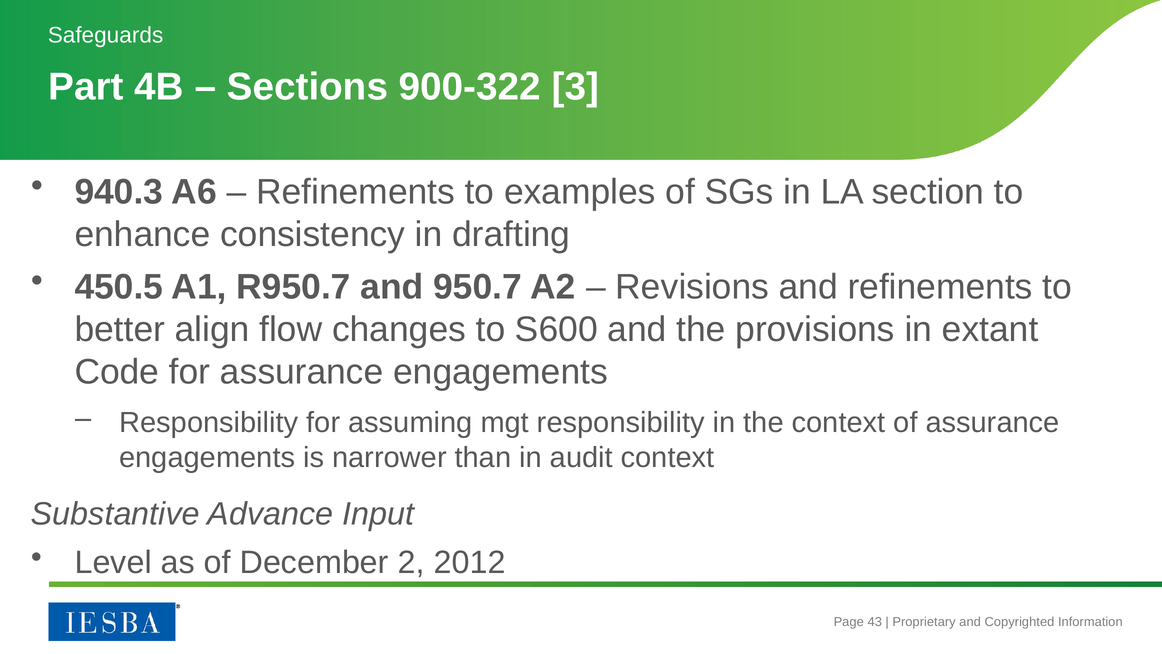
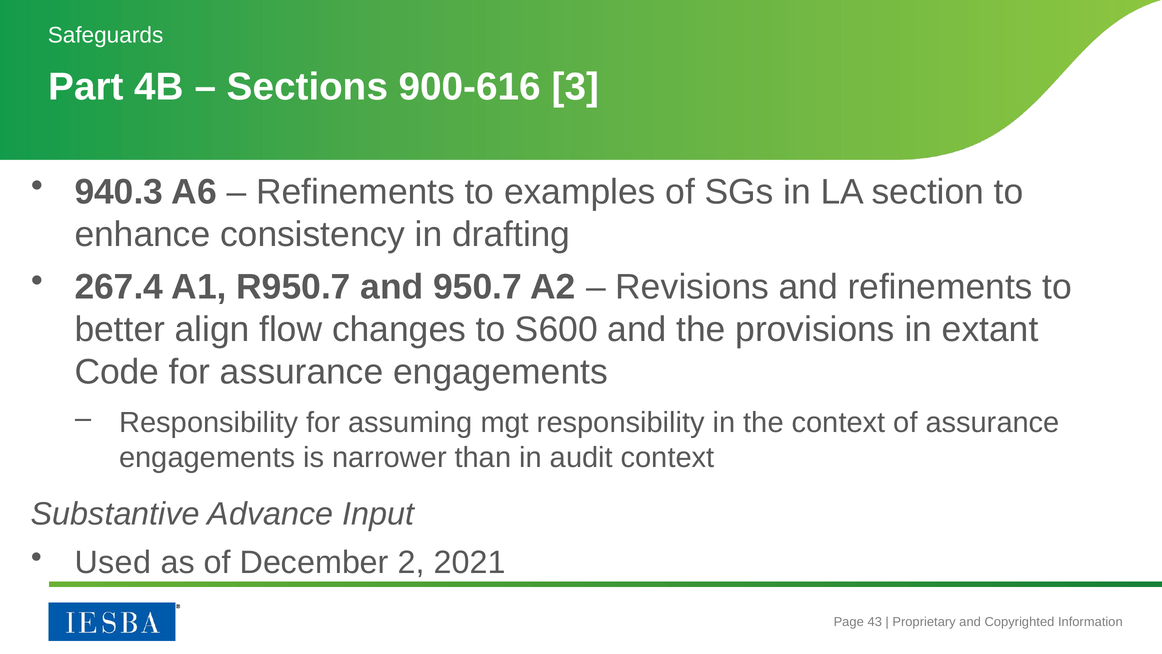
900-322: 900-322 -> 900-616 (470, 87)
450.5: 450.5 -> 267.4 (119, 287)
Level: Level -> Used (113, 562)
2012: 2012 -> 2021 (470, 562)
